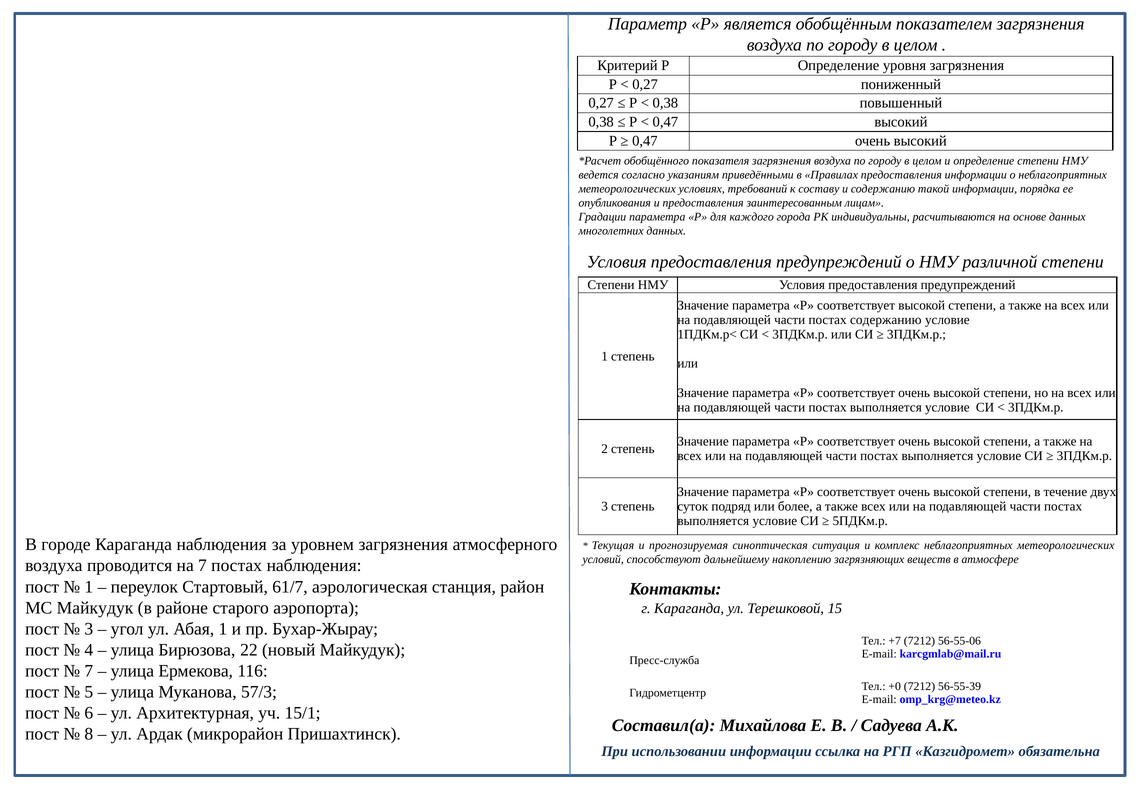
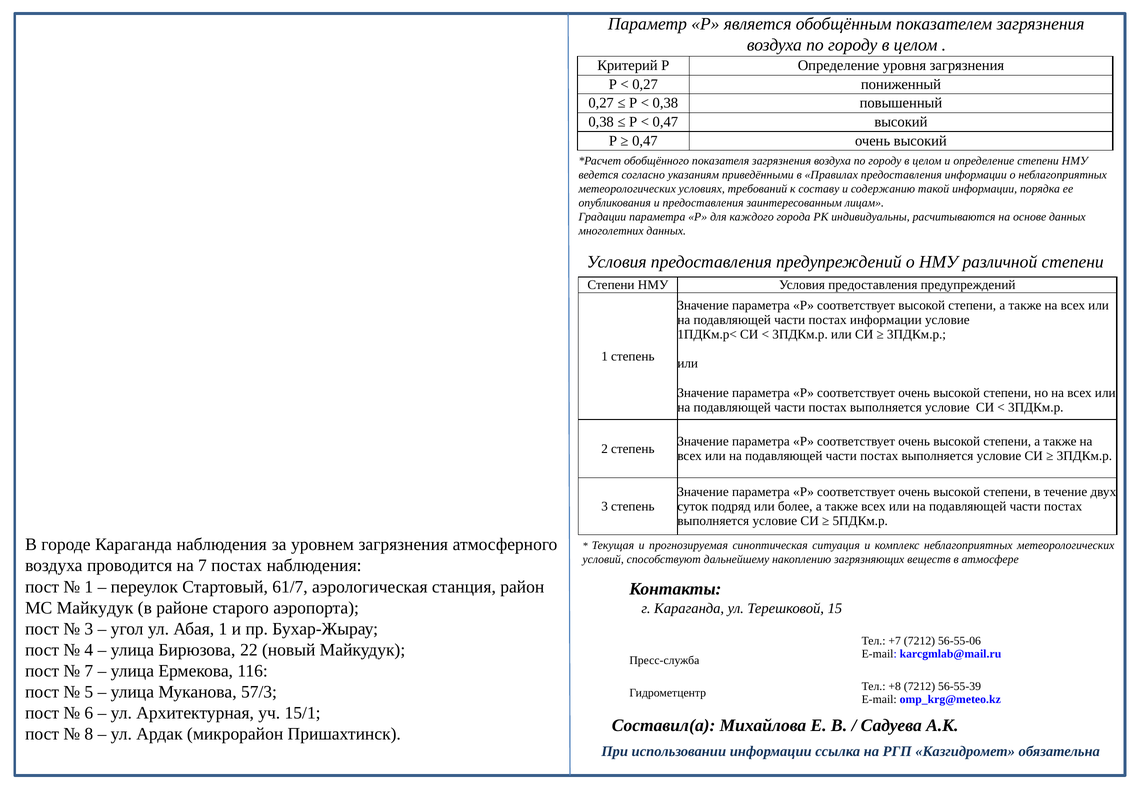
постах содержанию: содержанию -> информации (886, 320)
+0: +0 -> +8 (895, 686)
